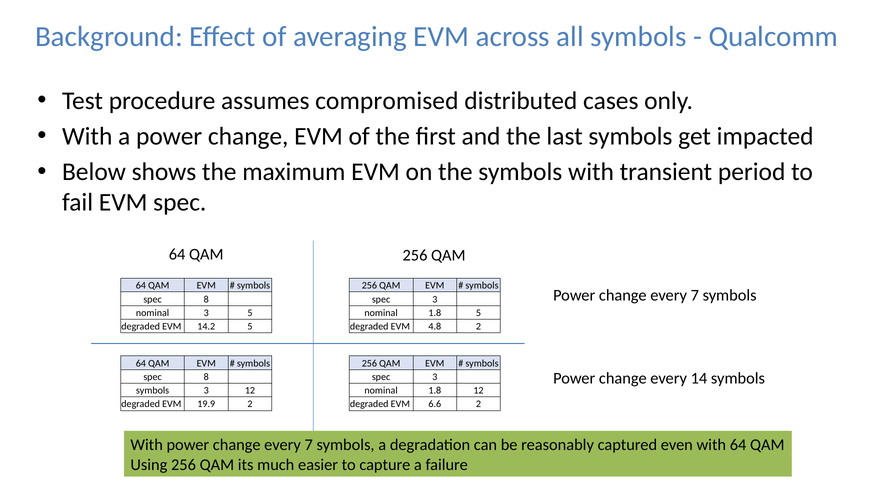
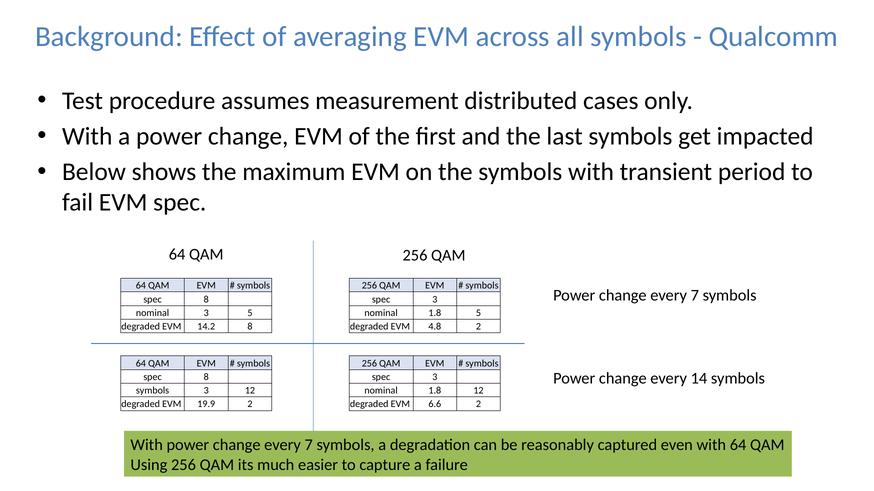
compromised: compromised -> measurement (387, 101)
14.2 5: 5 -> 8 (250, 327)
